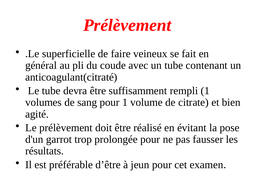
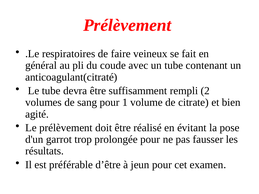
superficielle: superficielle -> respiratoires (69, 54)
rempli 1: 1 -> 2 (205, 91)
